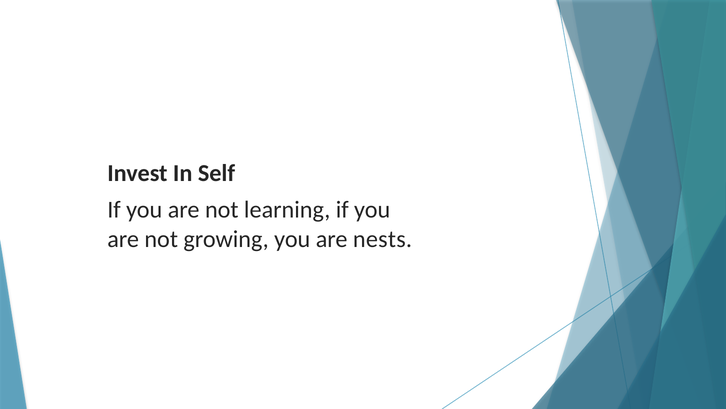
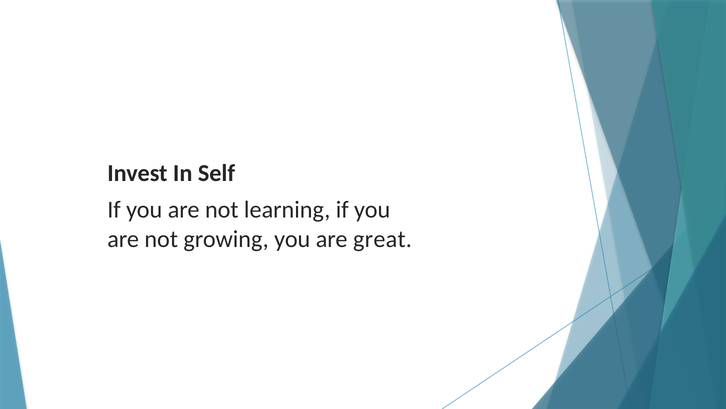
nests: nests -> great (383, 239)
